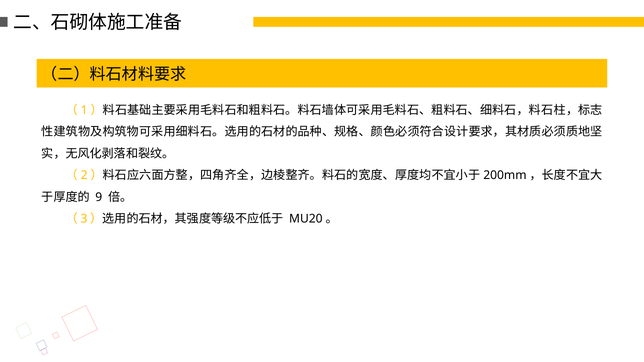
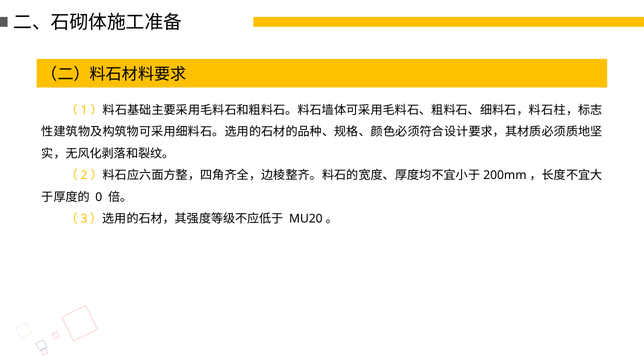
9: 9 -> 0 (99, 197)
